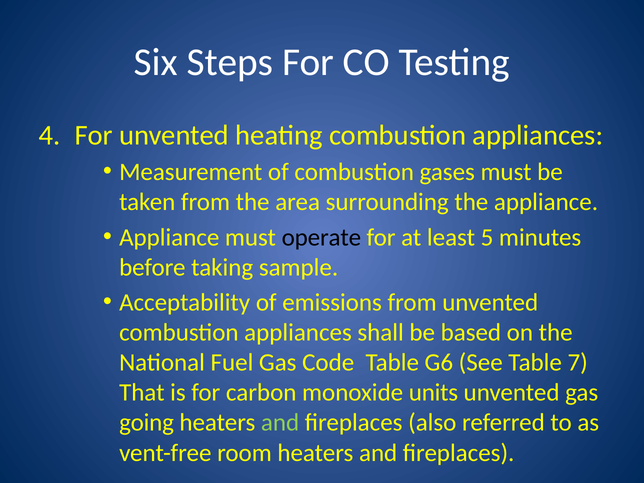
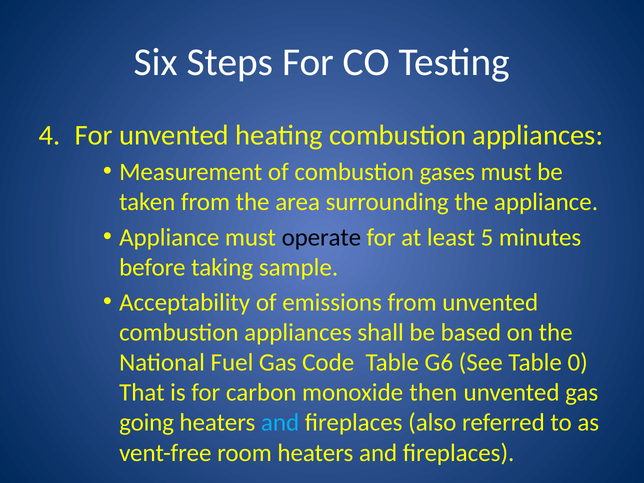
7: 7 -> 0 (578, 363)
units: units -> then (433, 393)
and colour: light green -> light blue (280, 423)
